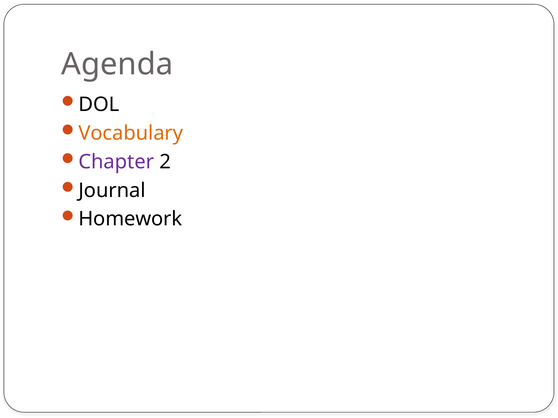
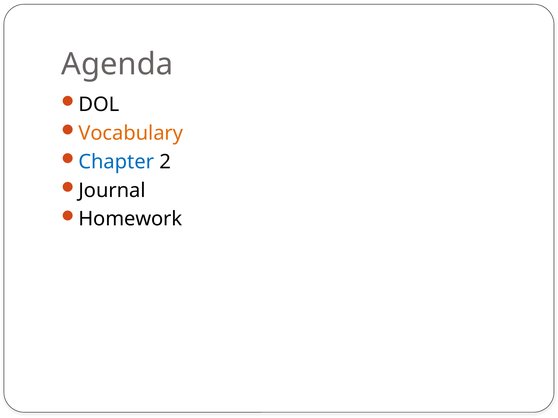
Chapter colour: purple -> blue (116, 162)
